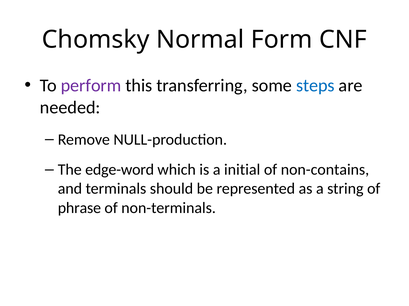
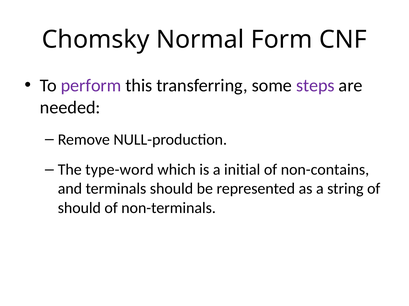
steps colour: blue -> purple (315, 86)
edge-word: edge-word -> type-word (120, 170)
phrase: phrase -> should (79, 208)
